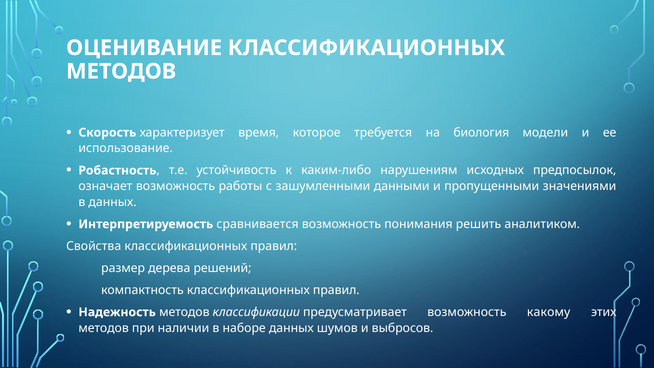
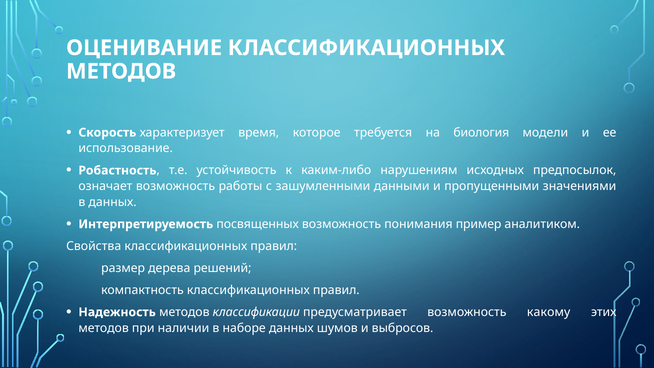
сравнивается: сравнивается -> посвященных (258, 224)
решить: решить -> пример (479, 224)
